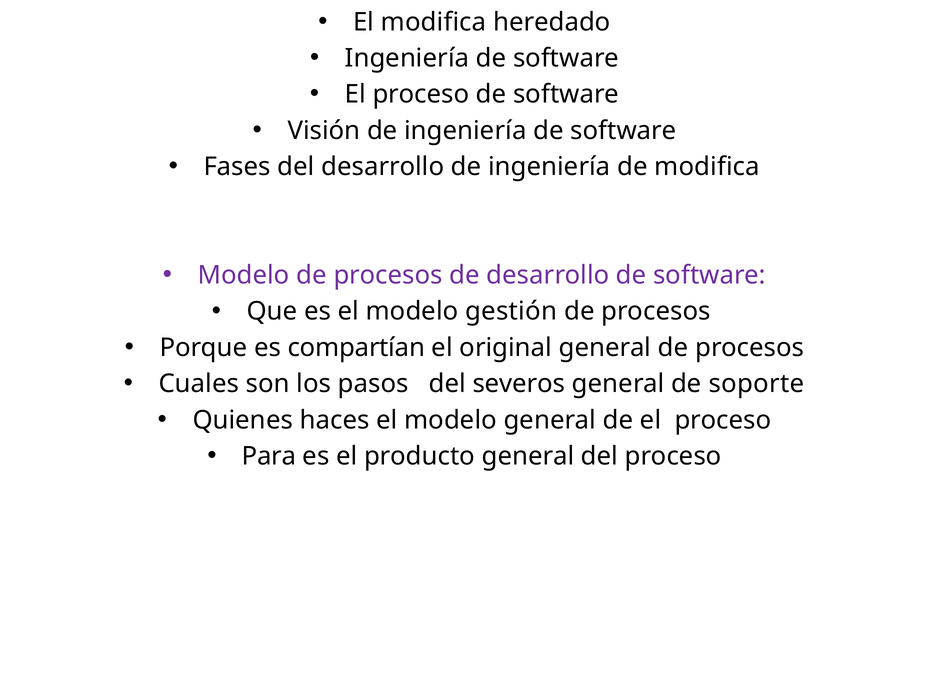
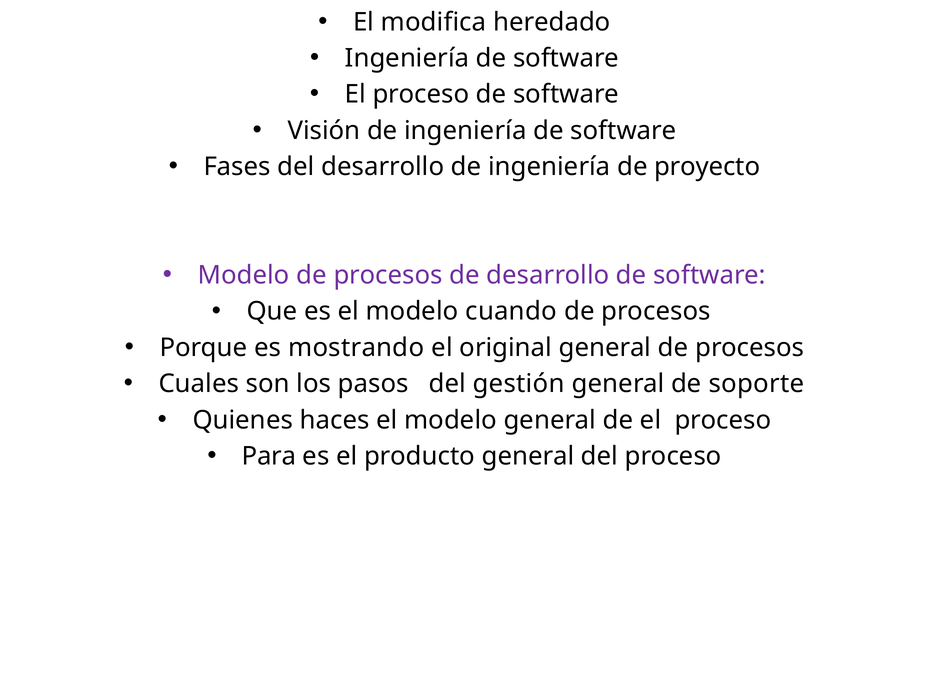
de modifica: modifica -> proyecto (707, 167)
gestión: gestión -> cuando (511, 311)
compartían: compartían -> mostrando (356, 348)
severos: severos -> gestión (519, 384)
